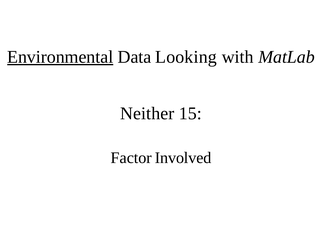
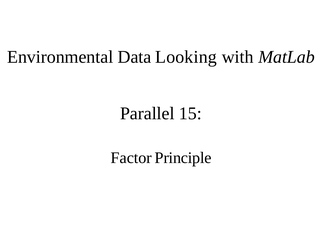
Environmental underline: present -> none (60, 57)
Neither: Neither -> Parallel (147, 113)
Involved: Involved -> Principle (183, 158)
